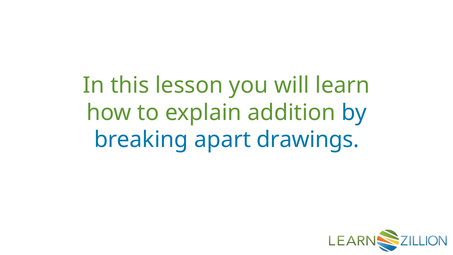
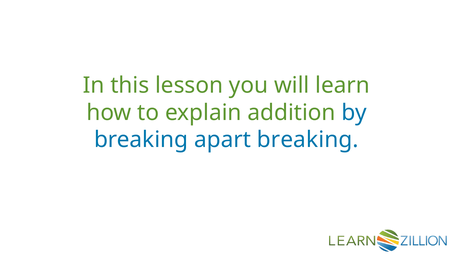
apart drawings: drawings -> breaking (308, 140)
